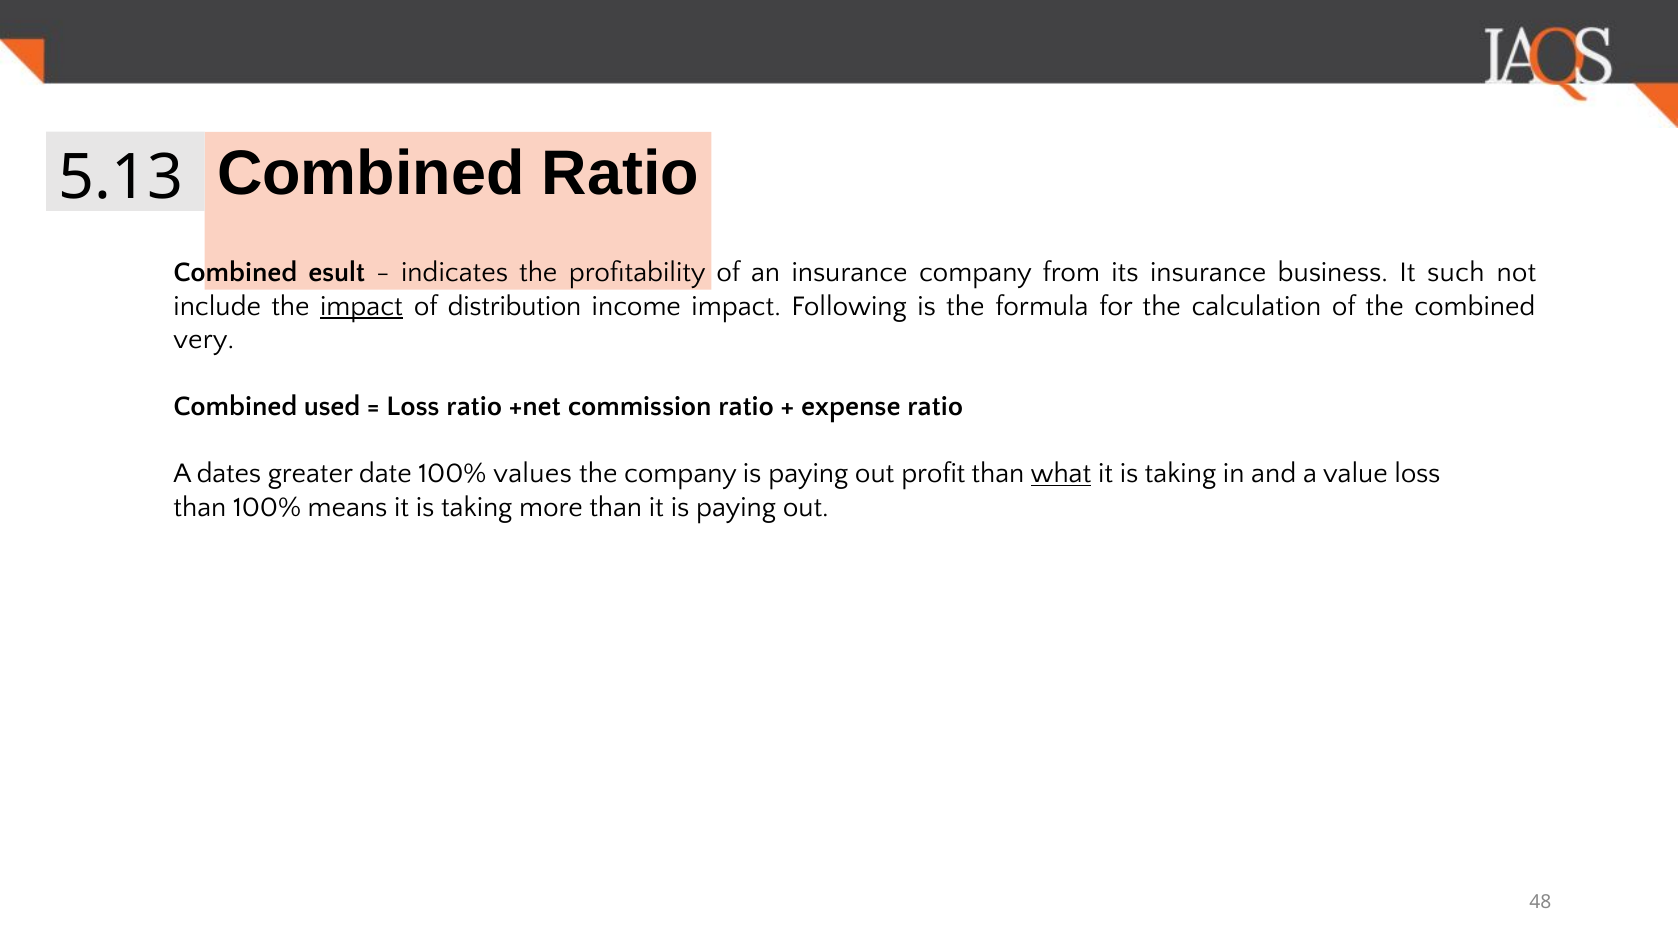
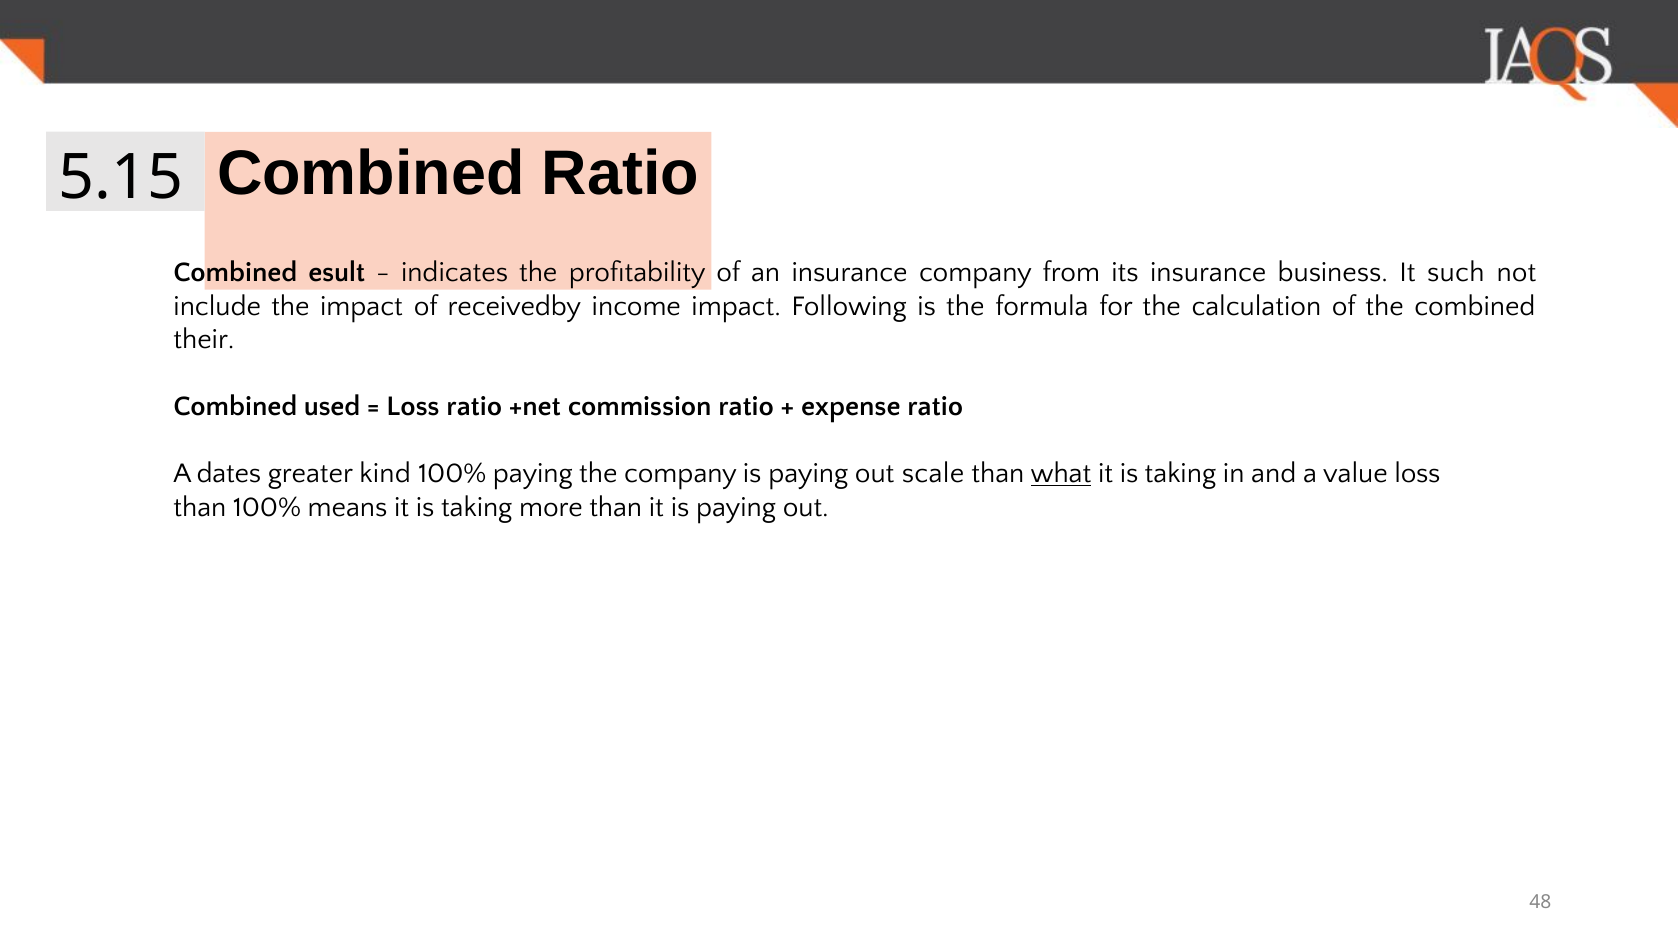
5.13: 5.13 -> 5.15 (121, 178)
impact underline: present -> none (362, 306)
distribution: distribution -> receivedby (514, 306)
very: very -> their (204, 339)
date: date -> kind (385, 474)
100% values: values -> paying (533, 474)
profit: profit -> scale (933, 474)
